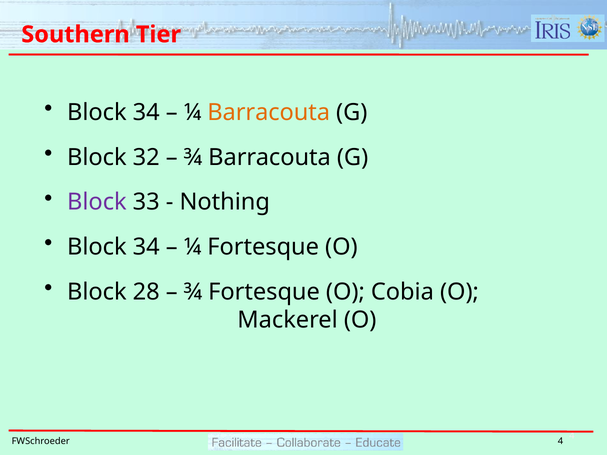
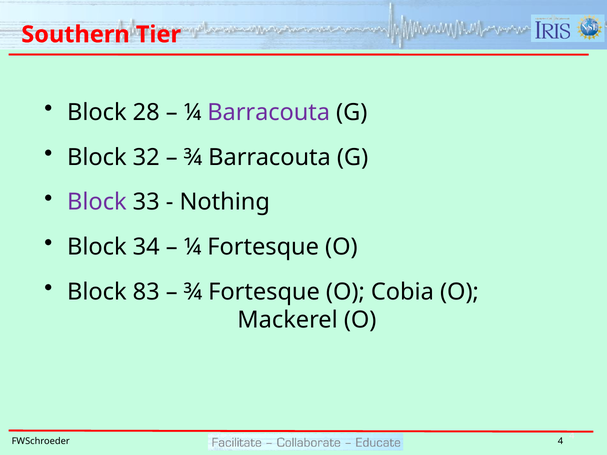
34: 34 -> 28 (146, 113)
Barracouta colour: orange -> purple (269, 113)
28: 28 -> 83 (146, 292)
